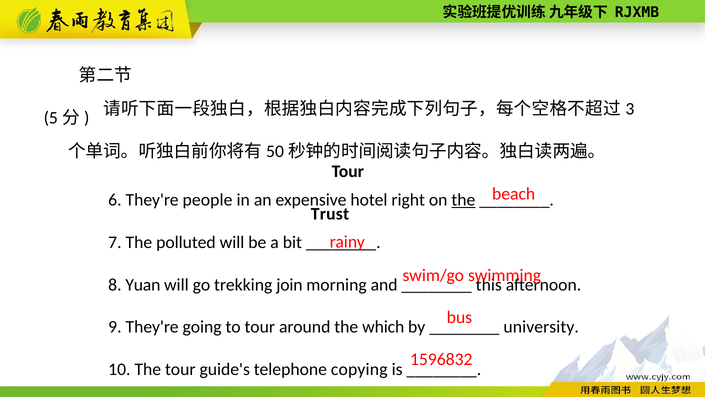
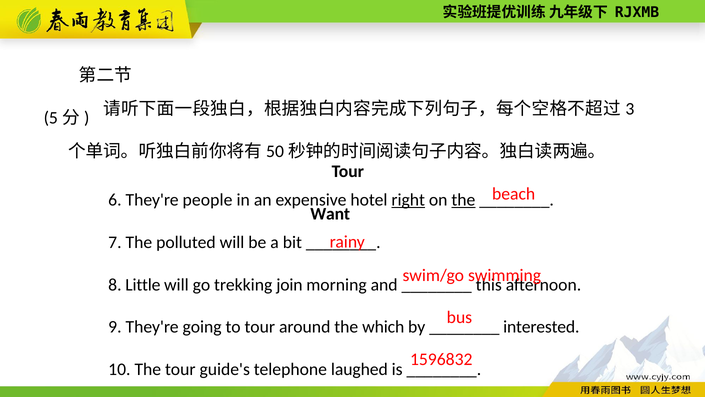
right underline: none -> present (408, 200)
Trust: Trust -> Want (330, 214)
Yuan: Yuan -> Little (143, 284)
university: university -> interested (541, 327)
copying: copying -> laughed (359, 369)
